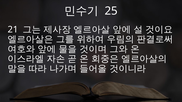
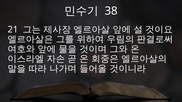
25: 25 -> 38 (111, 11)
